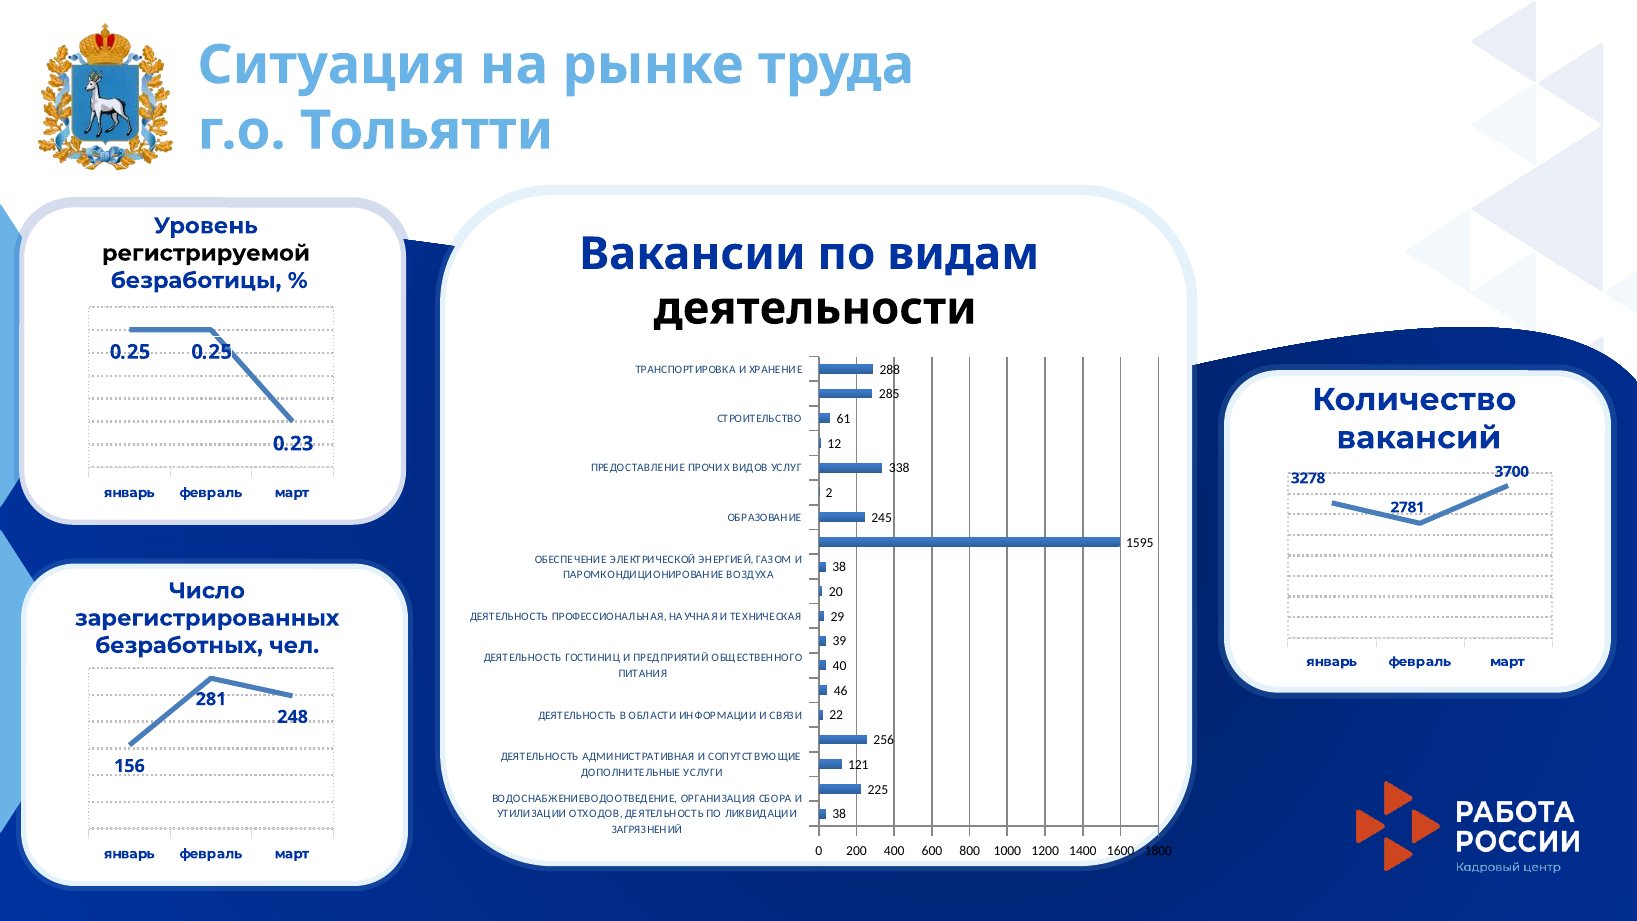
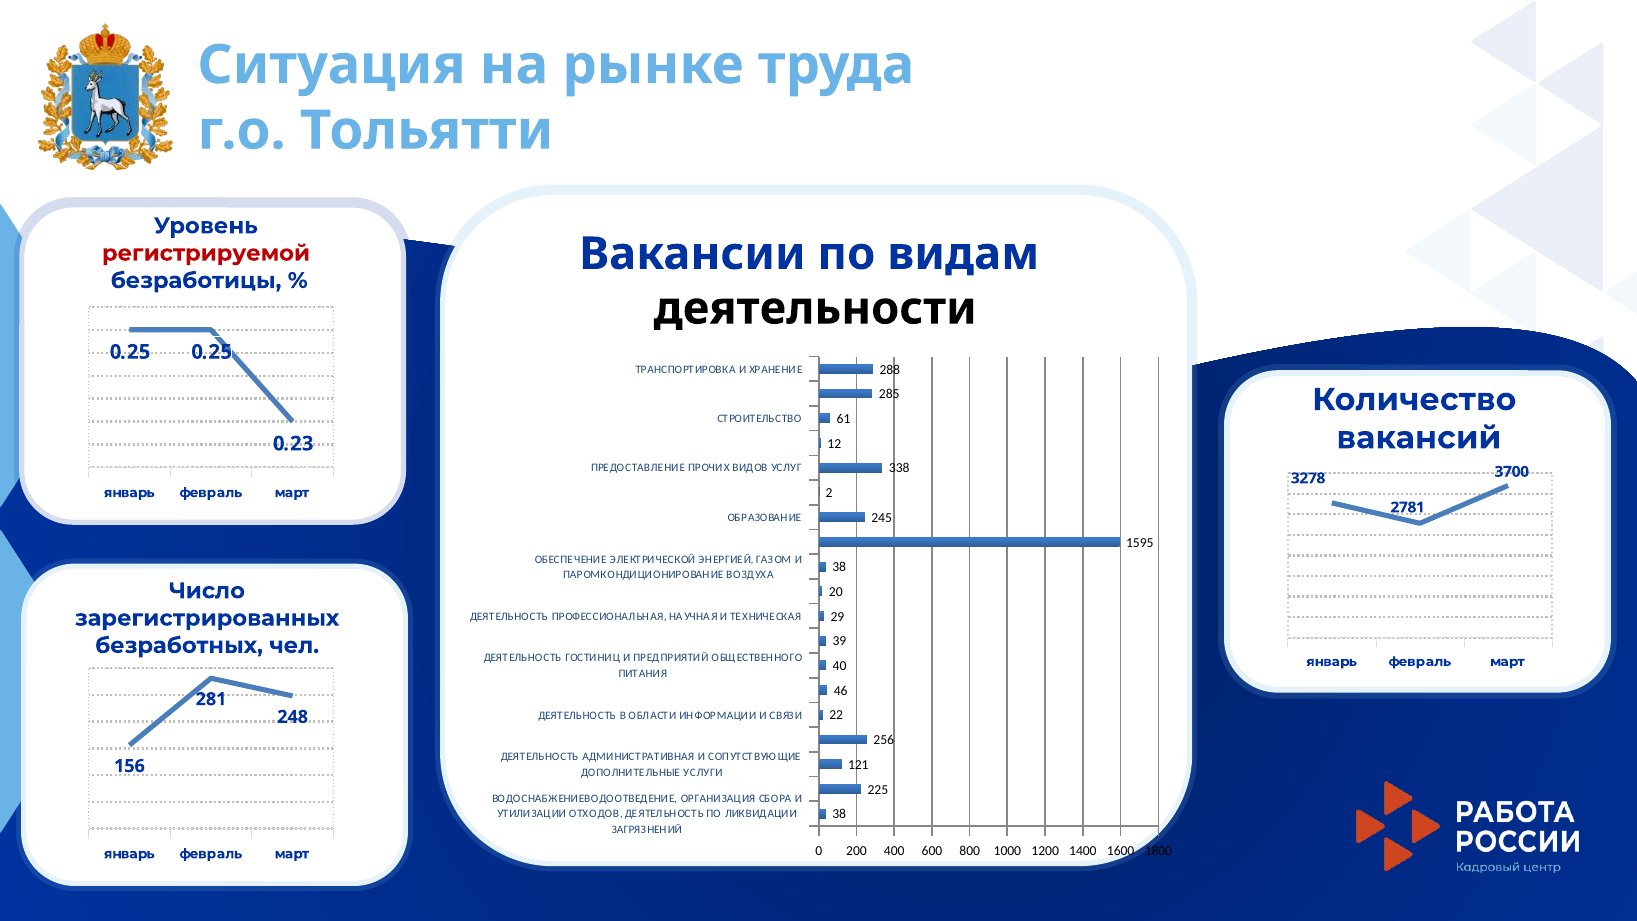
регистрируемой colour: black -> red (206, 253)
